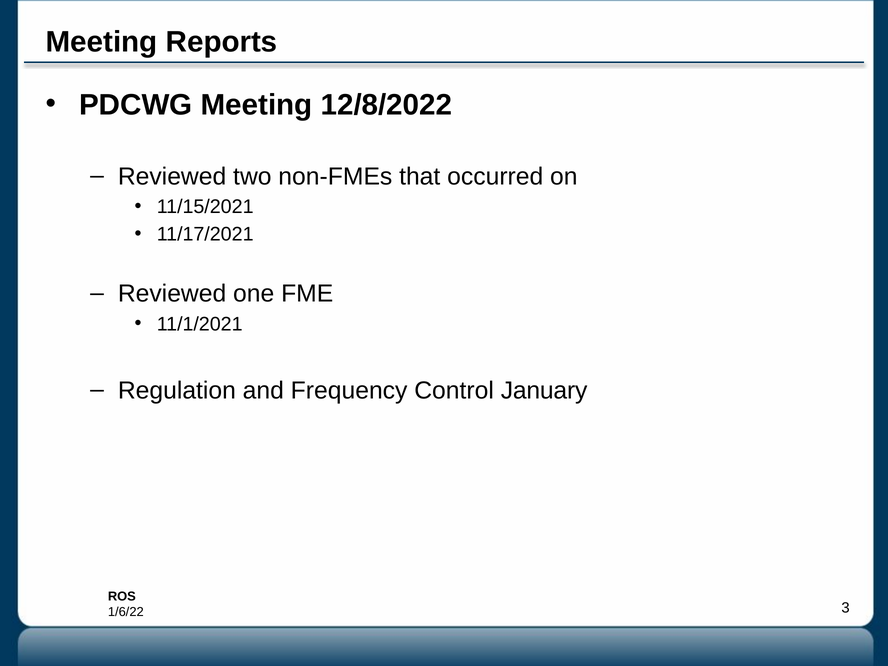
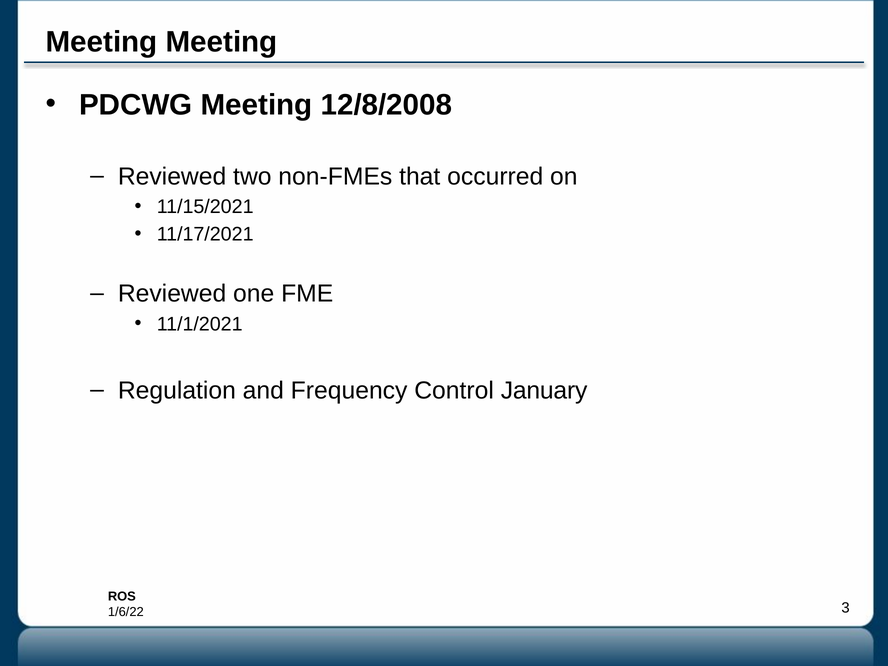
Meeting Reports: Reports -> Meeting (222, 42)
12/8/2022: 12/8/2022 -> 12/8/2008 (386, 105)
